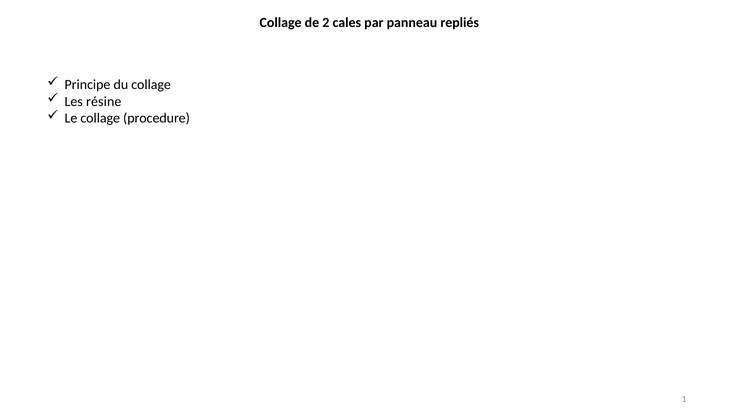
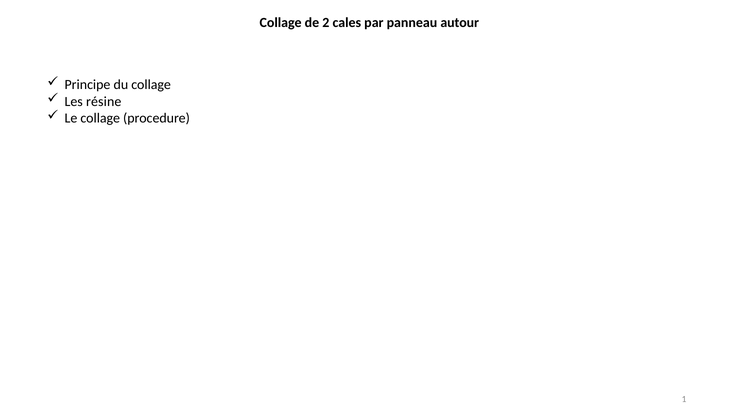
repliés: repliés -> autour (460, 23)
